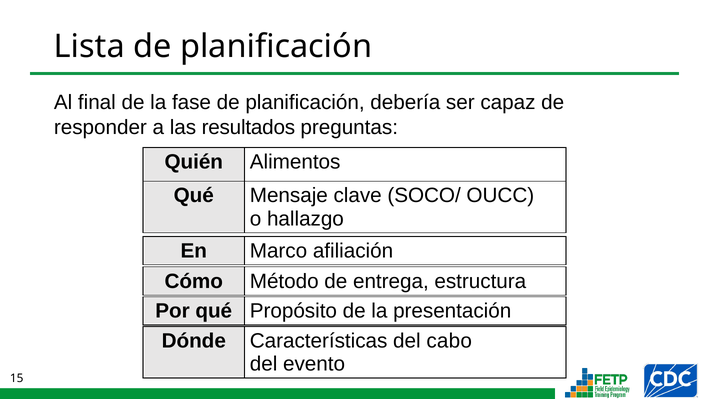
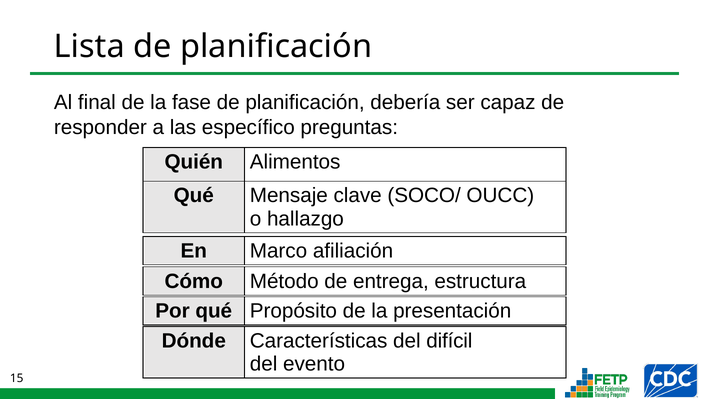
resultados: resultados -> específico (248, 127)
cabo: cabo -> difícil (449, 341)
